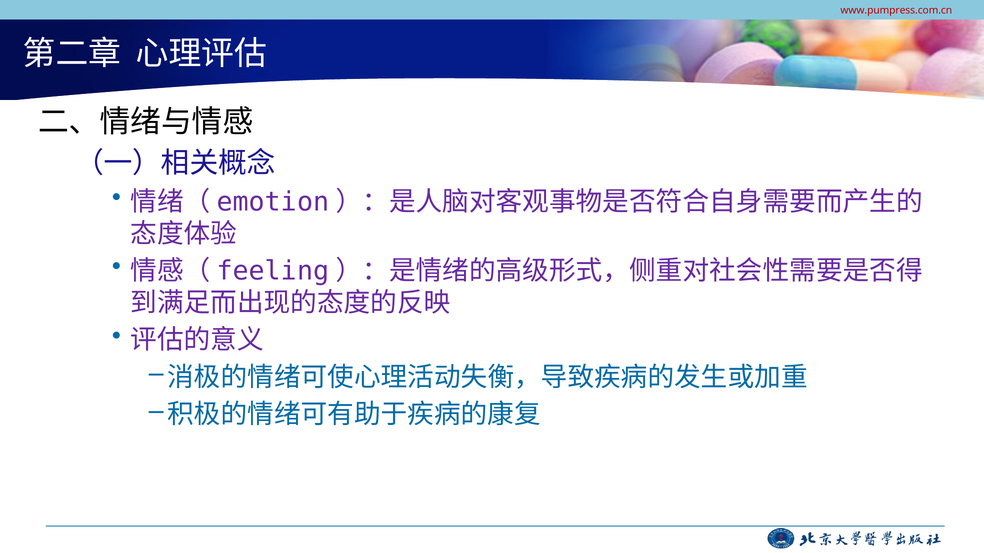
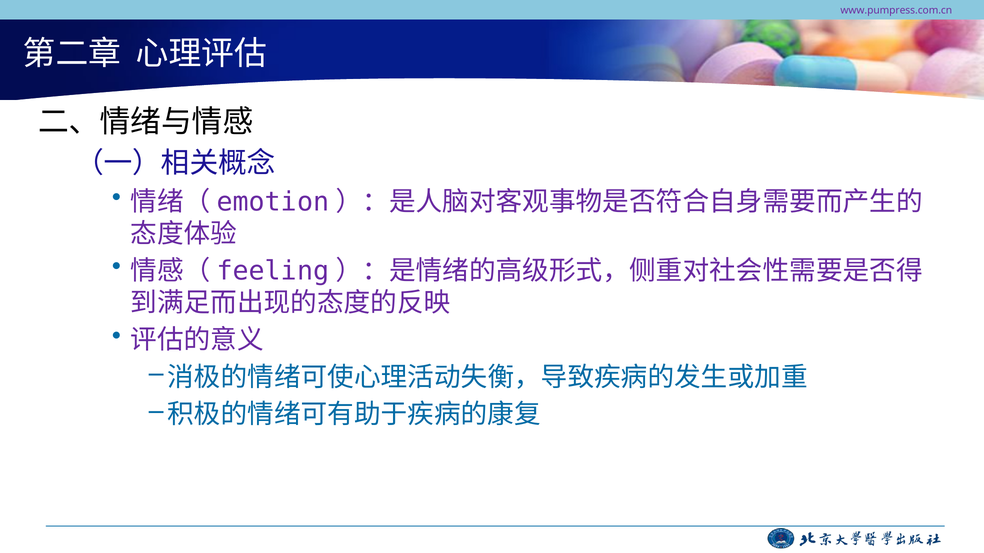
www.pumpress.com.cn colour: red -> purple (896, 11)
